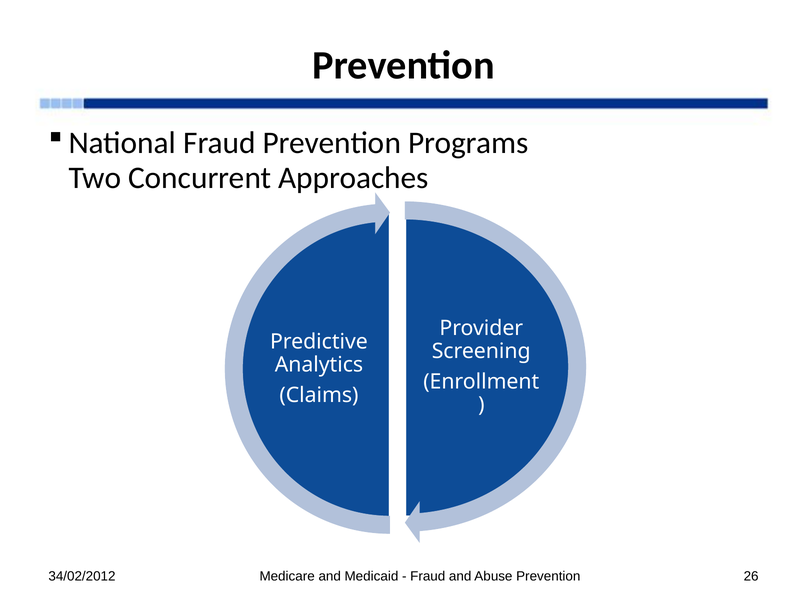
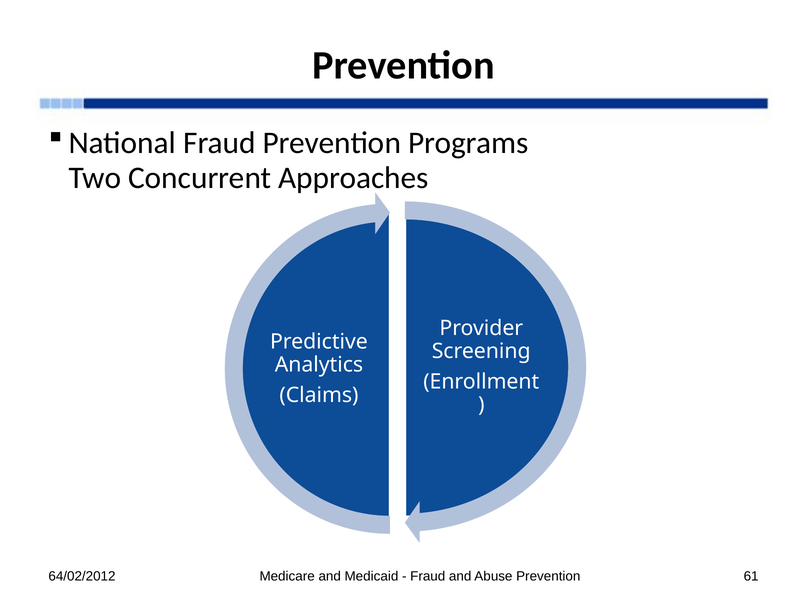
34/02/2012: 34/02/2012 -> 64/02/2012 (82, 577)
26: 26 -> 61 (751, 577)
